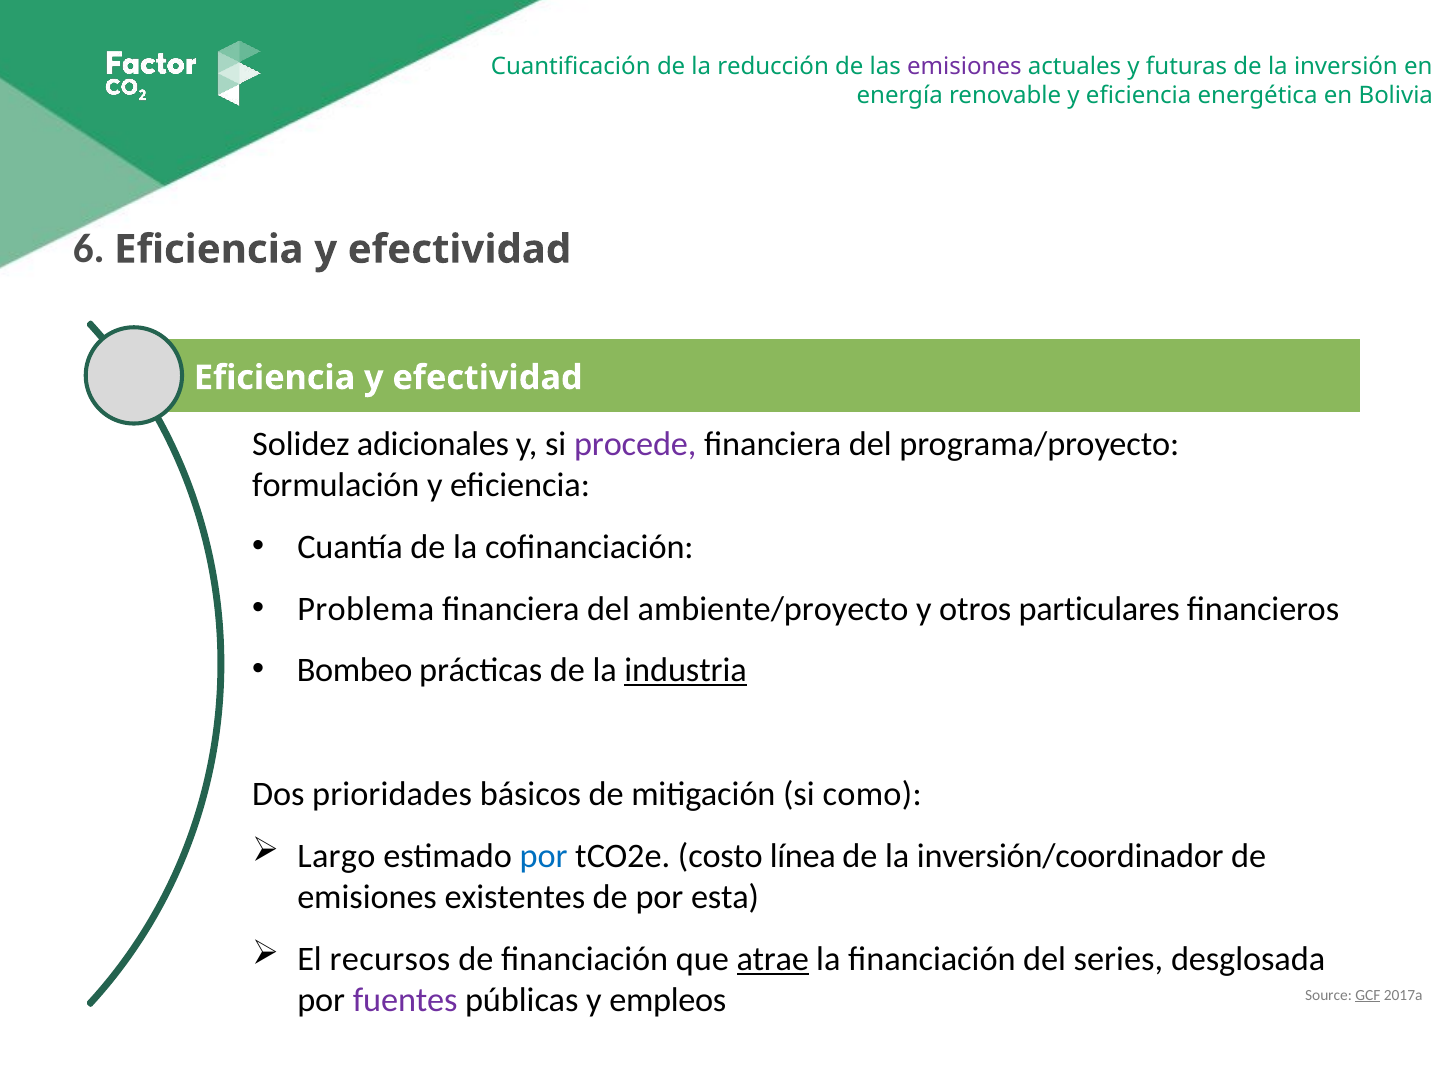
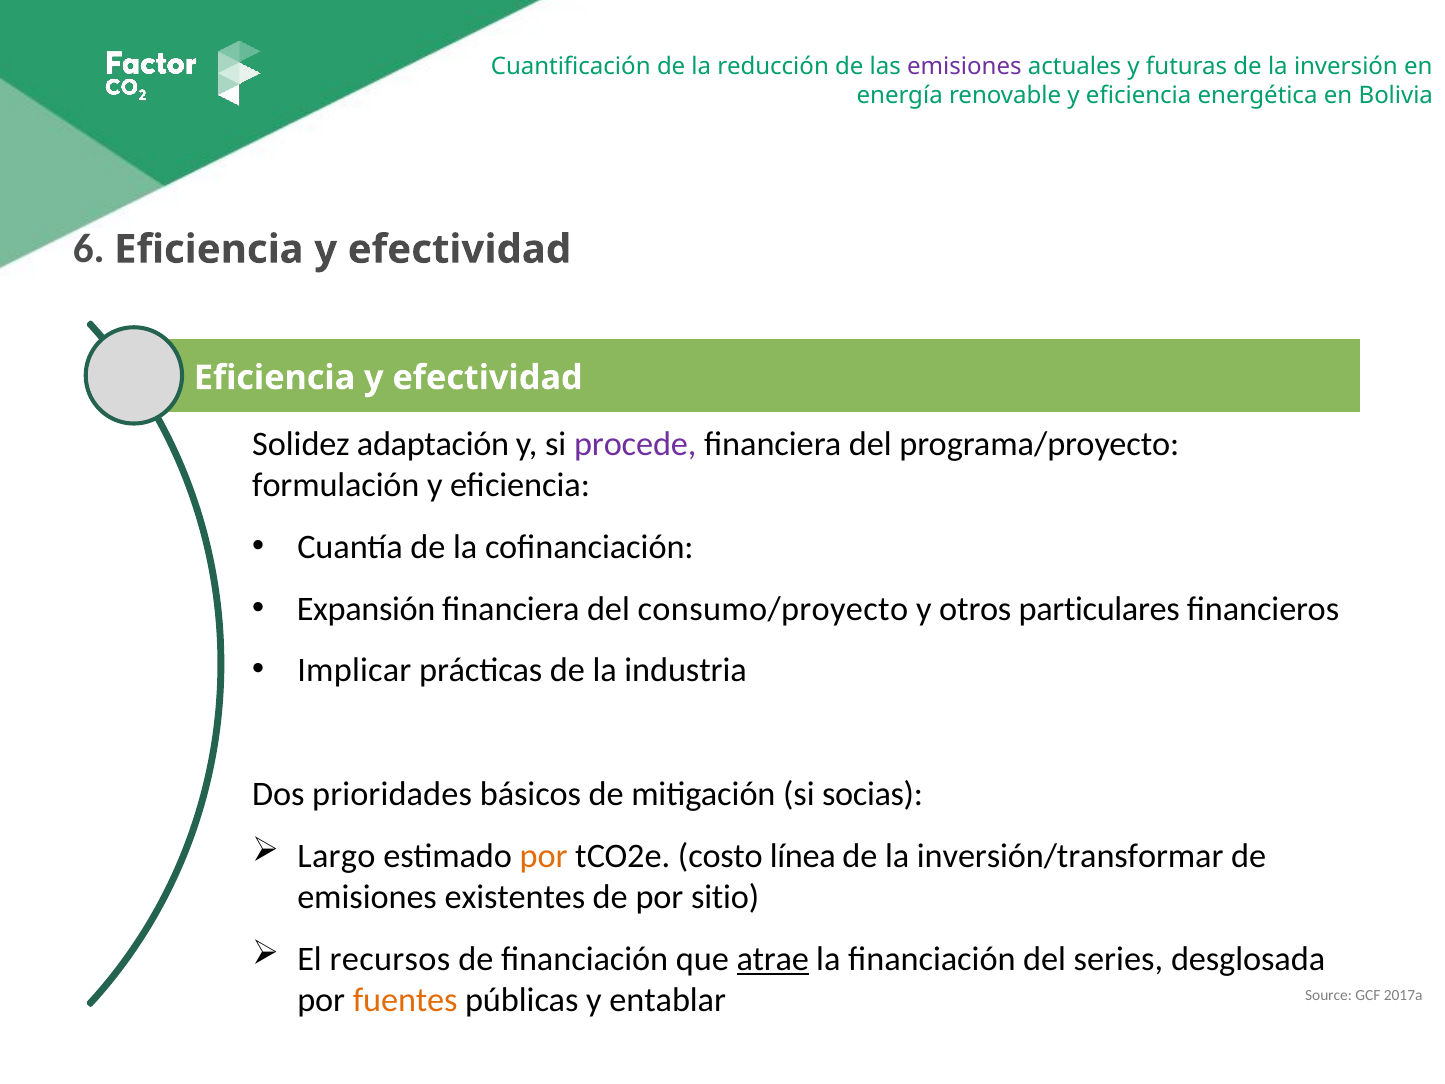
adicionales: adicionales -> adaptación (433, 444)
Problema: Problema -> Expansión (366, 609)
ambiente/proyecto: ambiente/proyecto -> consumo/proyecto (773, 609)
Bombeo: Bombeo -> Implicar (354, 670)
industria underline: present -> none (686, 670)
como: como -> socias (873, 794)
por colour: blue -> orange (544, 856)
inversión/coordinador: inversión/coordinador -> inversión/transformar (1070, 856)
esta: esta -> sitio (725, 897)
fuentes colour: purple -> orange (405, 1000)
empleos: empleos -> entablar (668, 1000)
GCF underline: present -> none (1368, 995)
